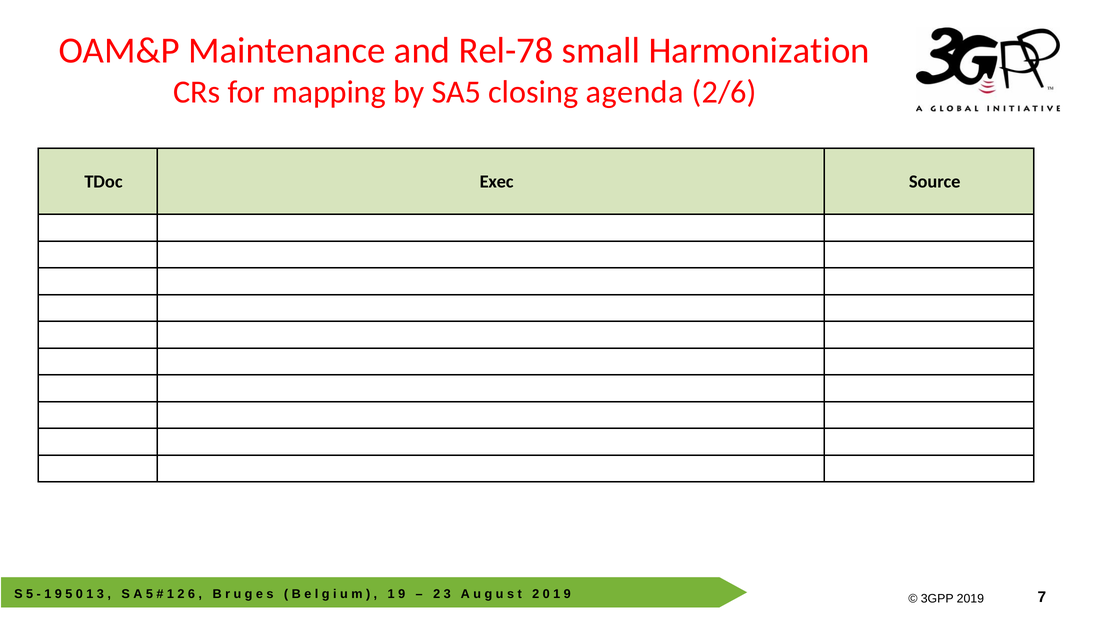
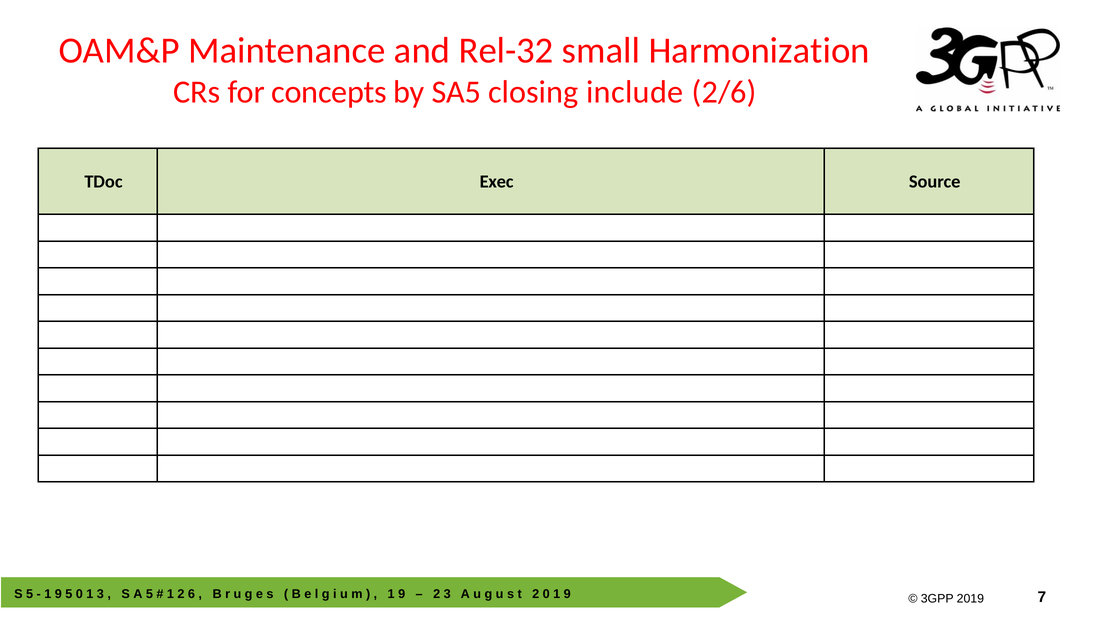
Rel-78: Rel-78 -> Rel-32 (506, 51)
mapping: mapping -> concepts (329, 92)
agenda: agenda -> include (635, 92)
